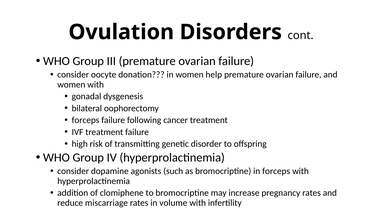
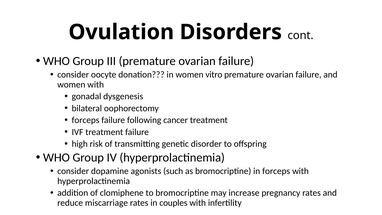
help: help -> vitro (214, 75)
volume: volume -> couples (173, 203)
